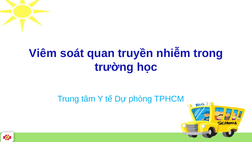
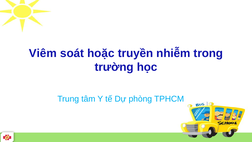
quan: quan -> hoặc (101, 53)
